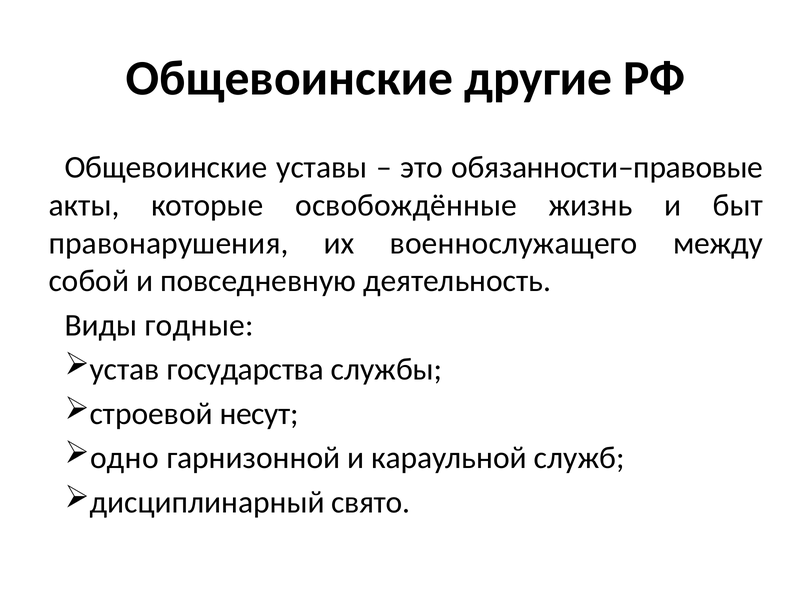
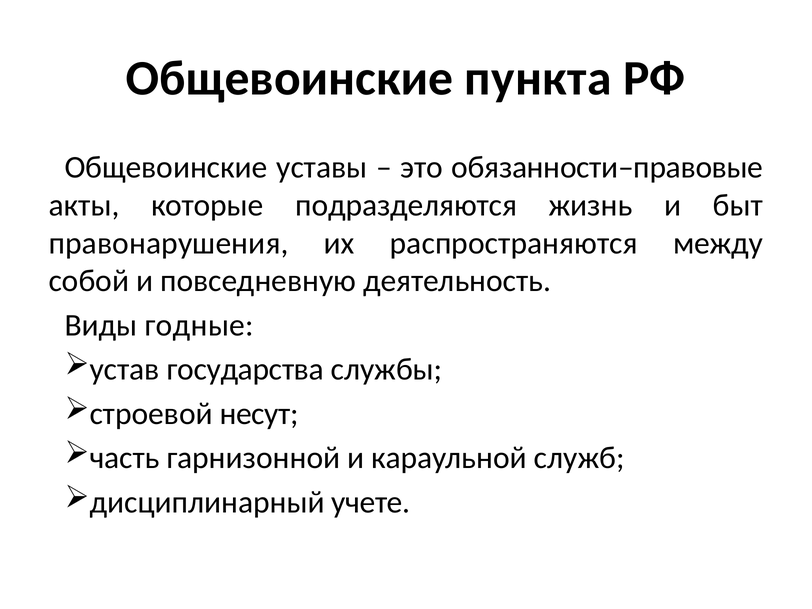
другие: другие -> пункта (538, 79)
освобождённые: освобождённые -> подразделяются (406, 205)
военнослужащего: военнослужащего -> распространяются (514, 243)
одно: одно -> часть (125, 458)
свято: свято -> учете (371, 502)
